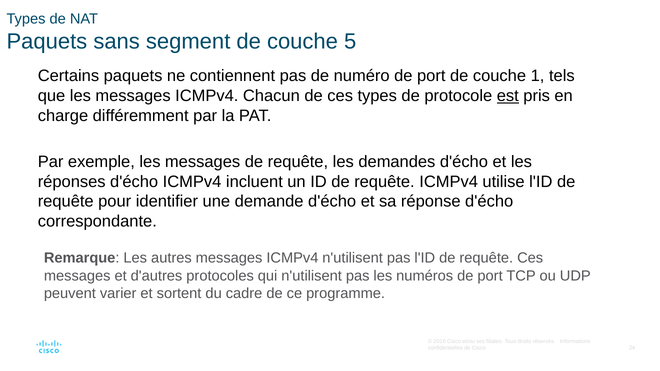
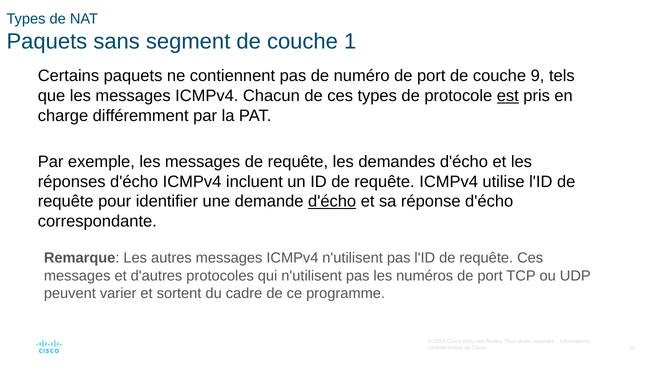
5: 5 -> 1 (350, 42)
1: 1 -> 9 (538, 76)
d'écho underline: none -> present (332, 201)
